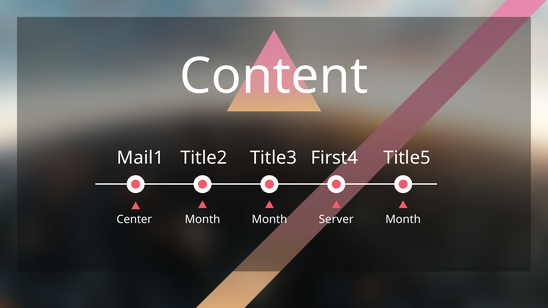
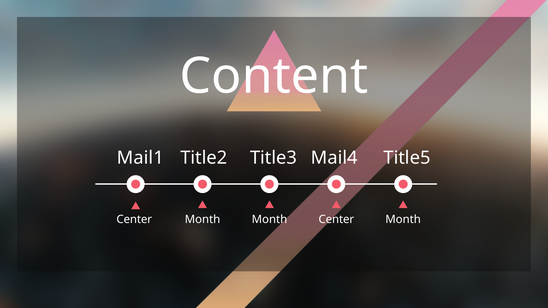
First4: First4 -> Mail4 (334, 158)
Month Server: Server -> Center (336, 220)
